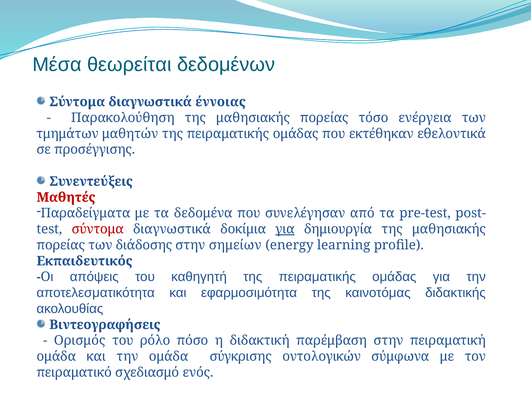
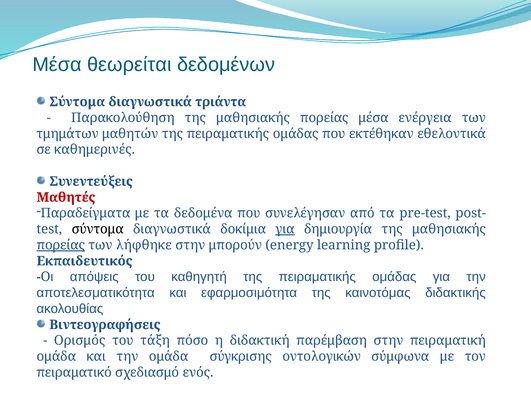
έννοιας: έννοιας -> τριάντα (221, 102)
πορείας τόσο: τόσο -> μέσα (373, 118)
προσέγγισης: προσέγγισης -> καθημερινές (95, 150)
σύντομα colour: red -> black (98, 229)
πορείας underline: none -> present (61, 245)
διάδοσης: διάδοσης -> λήφθηκε (144, 245)
σημείων: σημείων -> μπορούν (235, 245)
ρόλο: ρόλο -> τάξη (155, 341)
